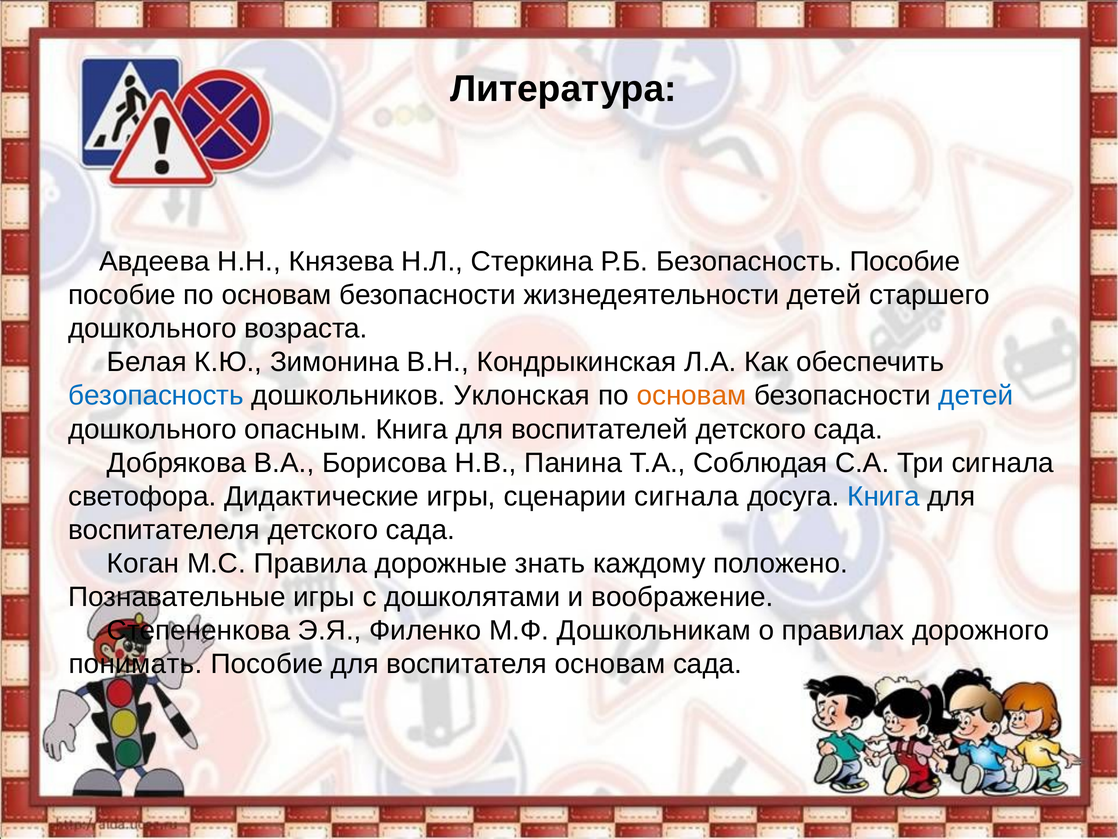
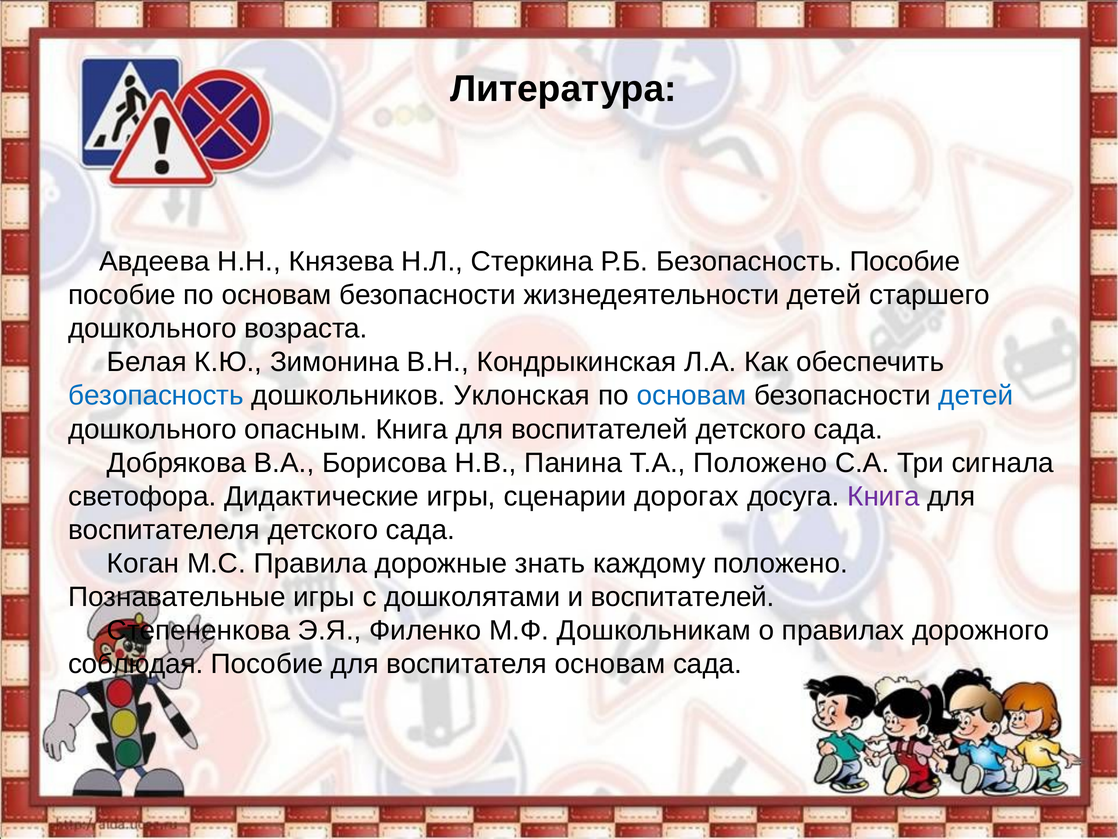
основам colour: orange -> blue (692, 396)
Т.А Соблюдая: Соблюдая -> Положено (760, 463)
сценарии сигнала: сигнала -> дорогах (687, 496)
Книга colour: blue -> purple (884, 496)
и воображение: воображение -> воспитателей (683, 597)
понимать: понимать -> соблюдая (136, 664)
